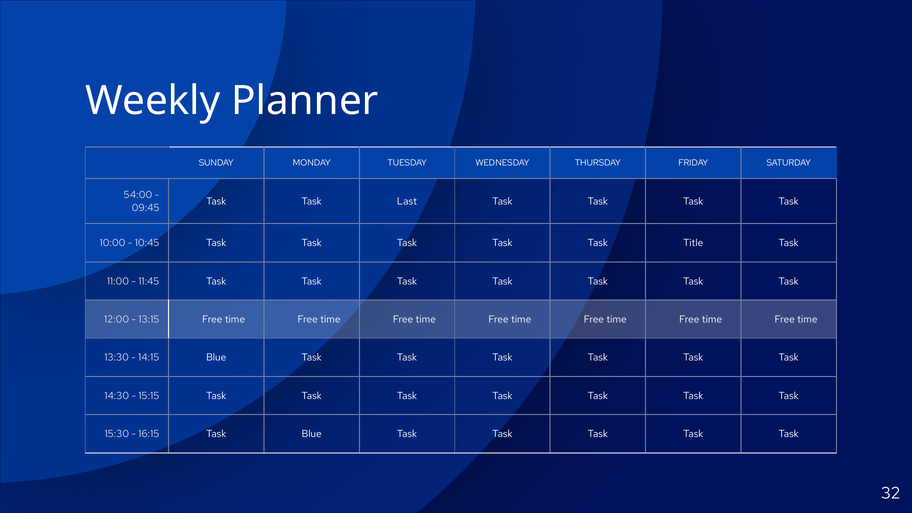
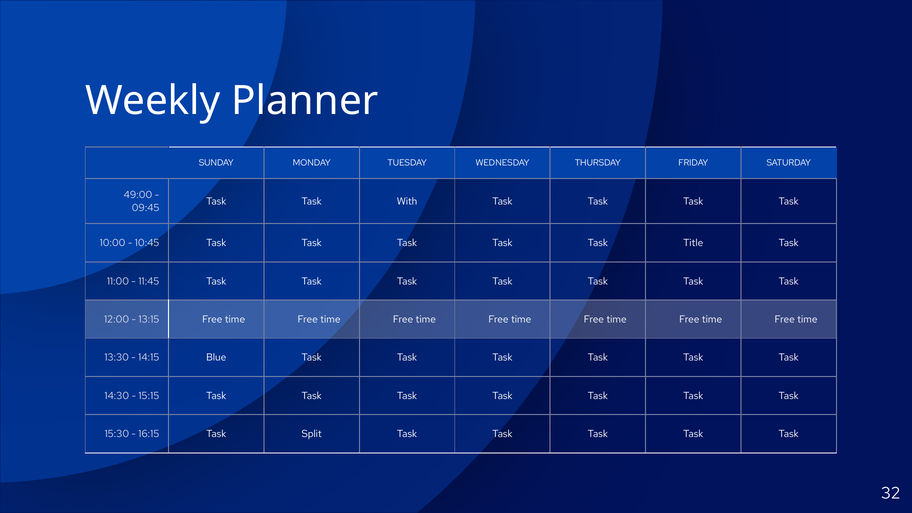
54:00: 54:00 -> 49:00 (138, 195)
Last: Last -> With (407, 201)
Task Blue: Blue -> Split (312, 434)
